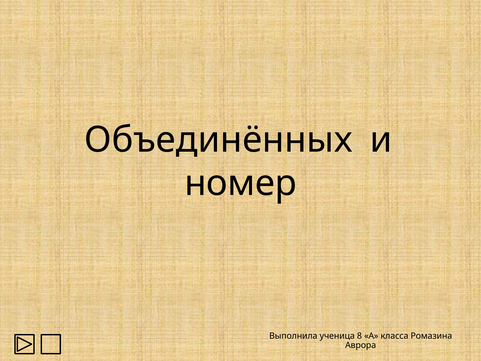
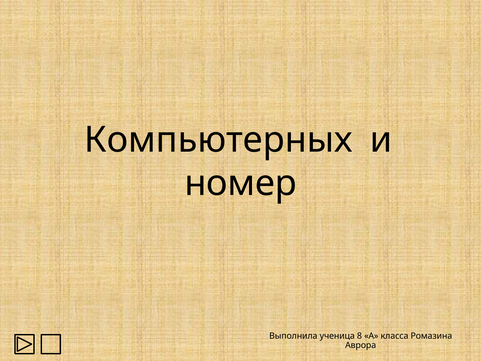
Объединённых: Объединённых -> Компьютерных (218, 140)
